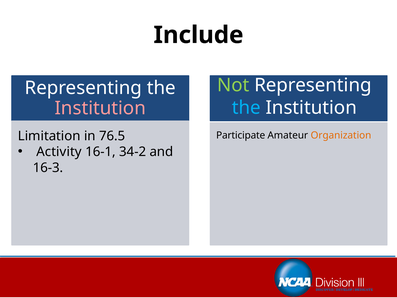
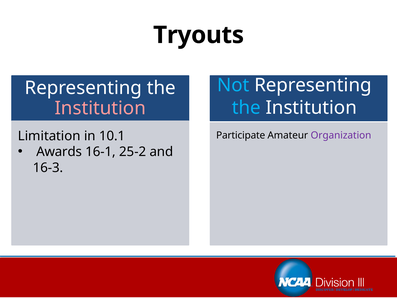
Include: Include -> Tryouts (199, 35)
Not colour: light green -> light blue (233, 85)
76.5: 76.5 -> 10.1 (112, 136)
Organization colour: orange -> purple (341, 135)
Activity: Activity -> Awards (59, 152)
34-2: 34-2 -> 25-2 (133, 152)
